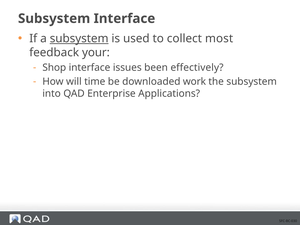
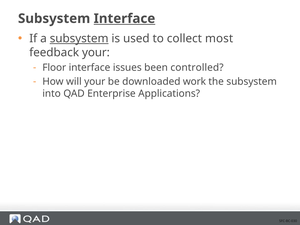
Interface underline: none -> present (124, 19)
Shop: Shop -> Floor (54, 67)
effectively: effectively -> controlled (197, 67)
will time: time -> your (95, 81)
